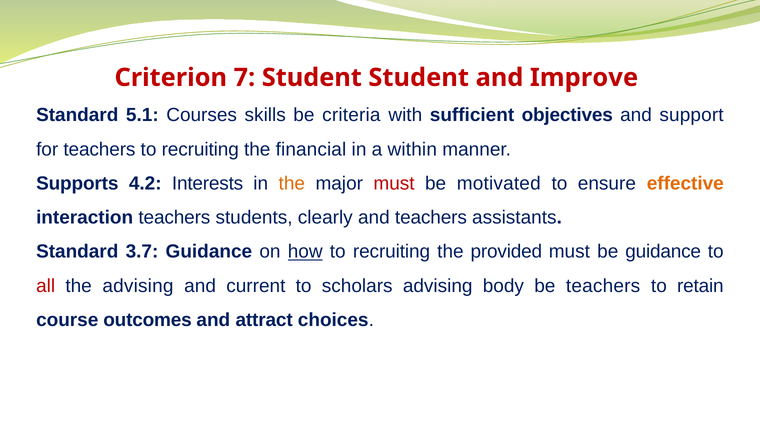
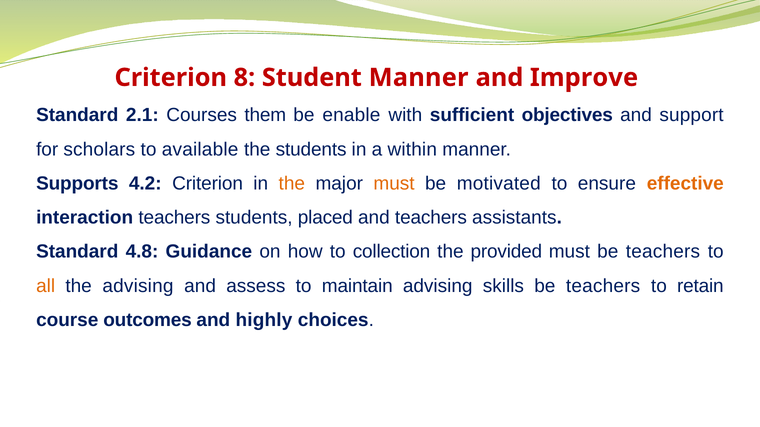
7: 7 -> 8 (244, 78)
Student Student: Student -> Manner (419, 78)
5.1: 5.1 -> 2.1 (142, 115)
skills: skills -> them (265, 115)
criteria: criteria -> enable (351, 115)
for teachers: teachers -> scholars (99, 149)
recruiting: recruiting -> available (200, 149)
the financial: financial -> students (311, 149)
4.2 Interests: Interests -> Criterion (208, 184)
must colour: red -> orange (394, 184)
clearly: clearly -> placed (325, 218)
3.7: 3.7 -> 4.8 (142, 252)
how underline: present -> none (305, 252)
recruiting: recruiting -> collection (392, 252)
must be guidance: guidance -> teachers (663, 252)
all colour: red -> orange (46, 286)
current: current -> assess (256, 286)
scholars: scholars -> maintain (357, 286)
body: body -> skills (503, 286)
attract: attract -> highly (264, 320)
